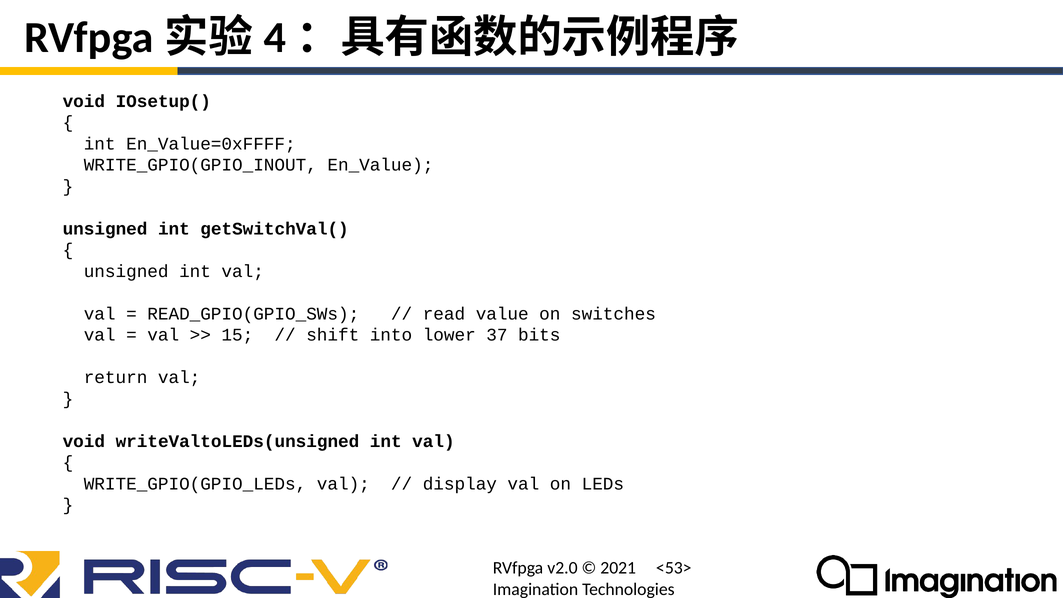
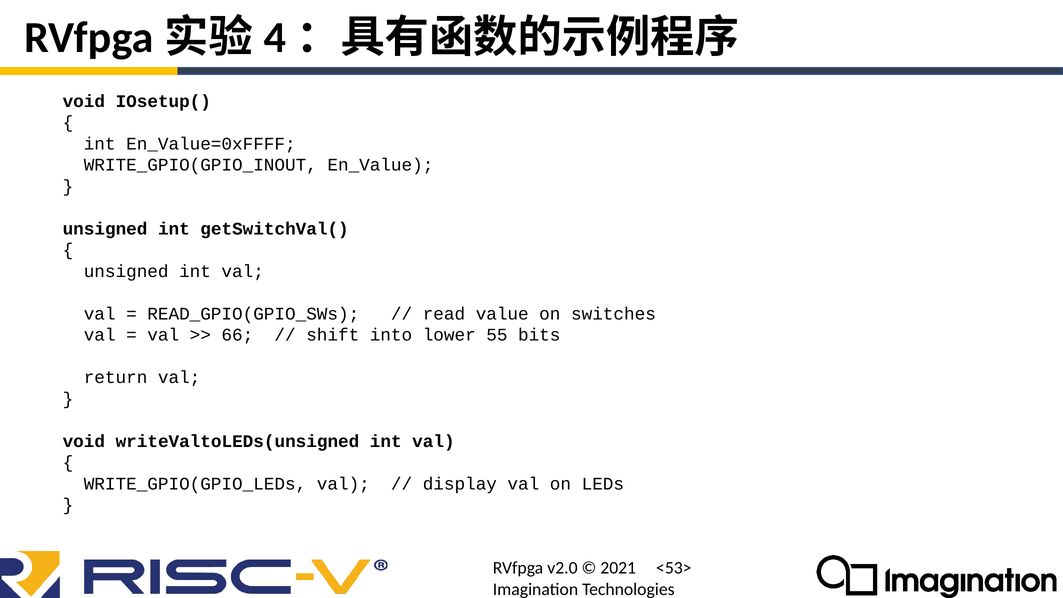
15: 15 -> 66 (237, 335)
37: 37 -> 55 (497, 335)
